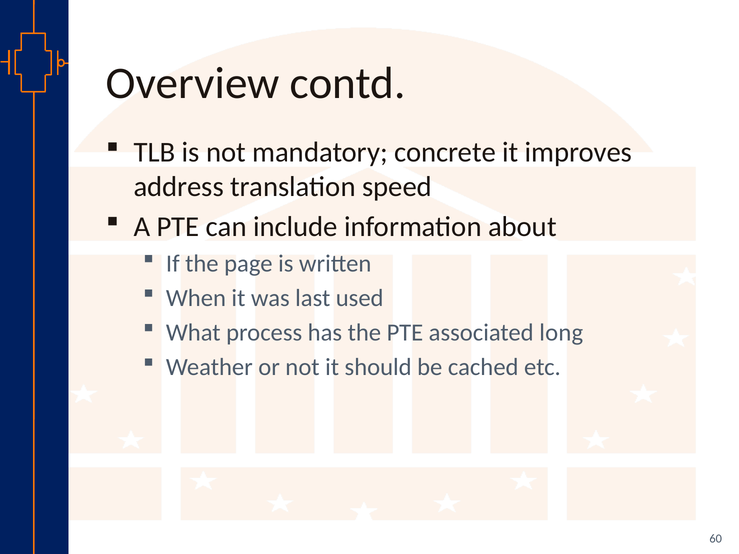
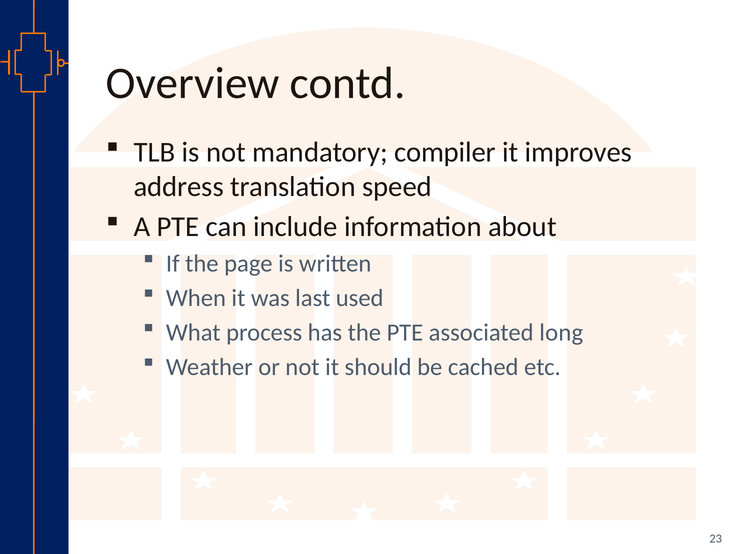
concrete: concrete -> compiler (445, 152)
60: 60 -> 23 (716, 539)
